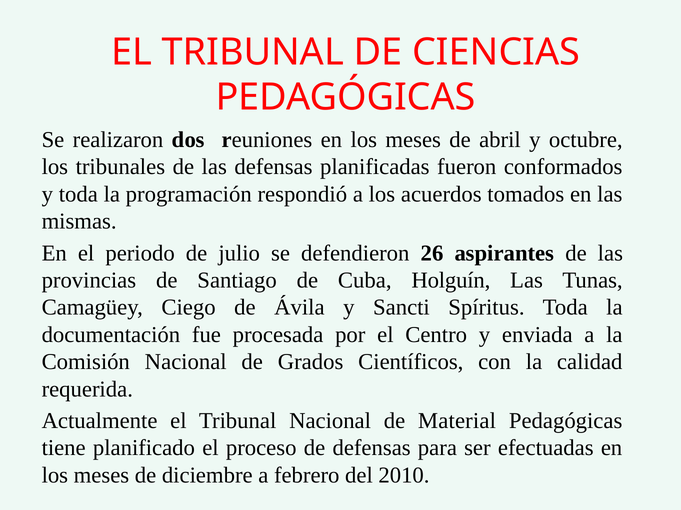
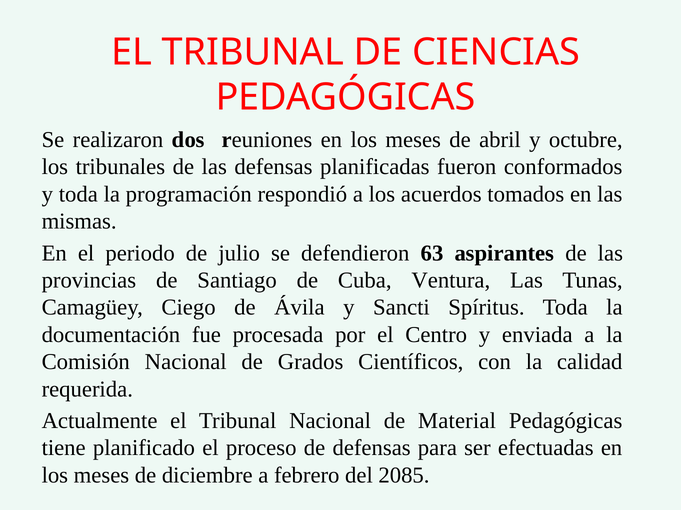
26: 26 -> 63 (432, 253)
Holguín: Holguín -> Ventura (451, 281)
2010: 2010 -> 2085 (404, 476)
